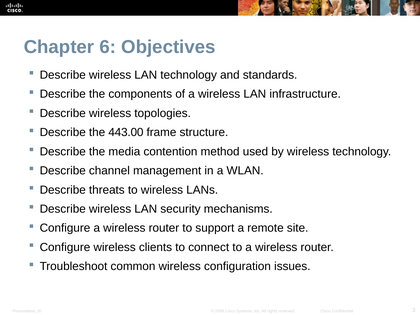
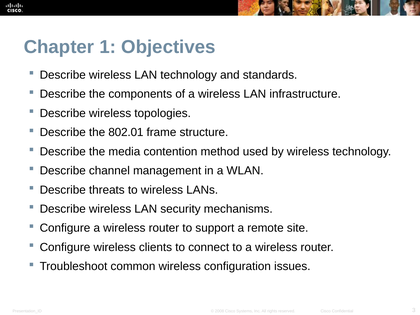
6: 6 -> 1 (108, 47)
443.00: 443.00 -> 802.01 (126, 132)
